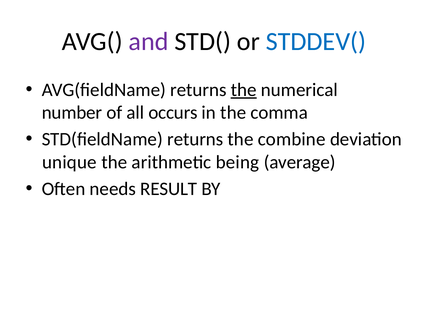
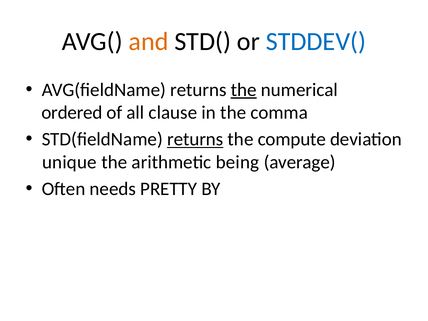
and colour: purple -> orange (149, 41)
number: number -> ordered (72, 113)
occurs: occurs -> clause (173, 113)
returns underline: none -> present (195, 139)
combine: combine -> compute (292, 139)
RESULT: RESULT -> PRETTY (169, 189)
